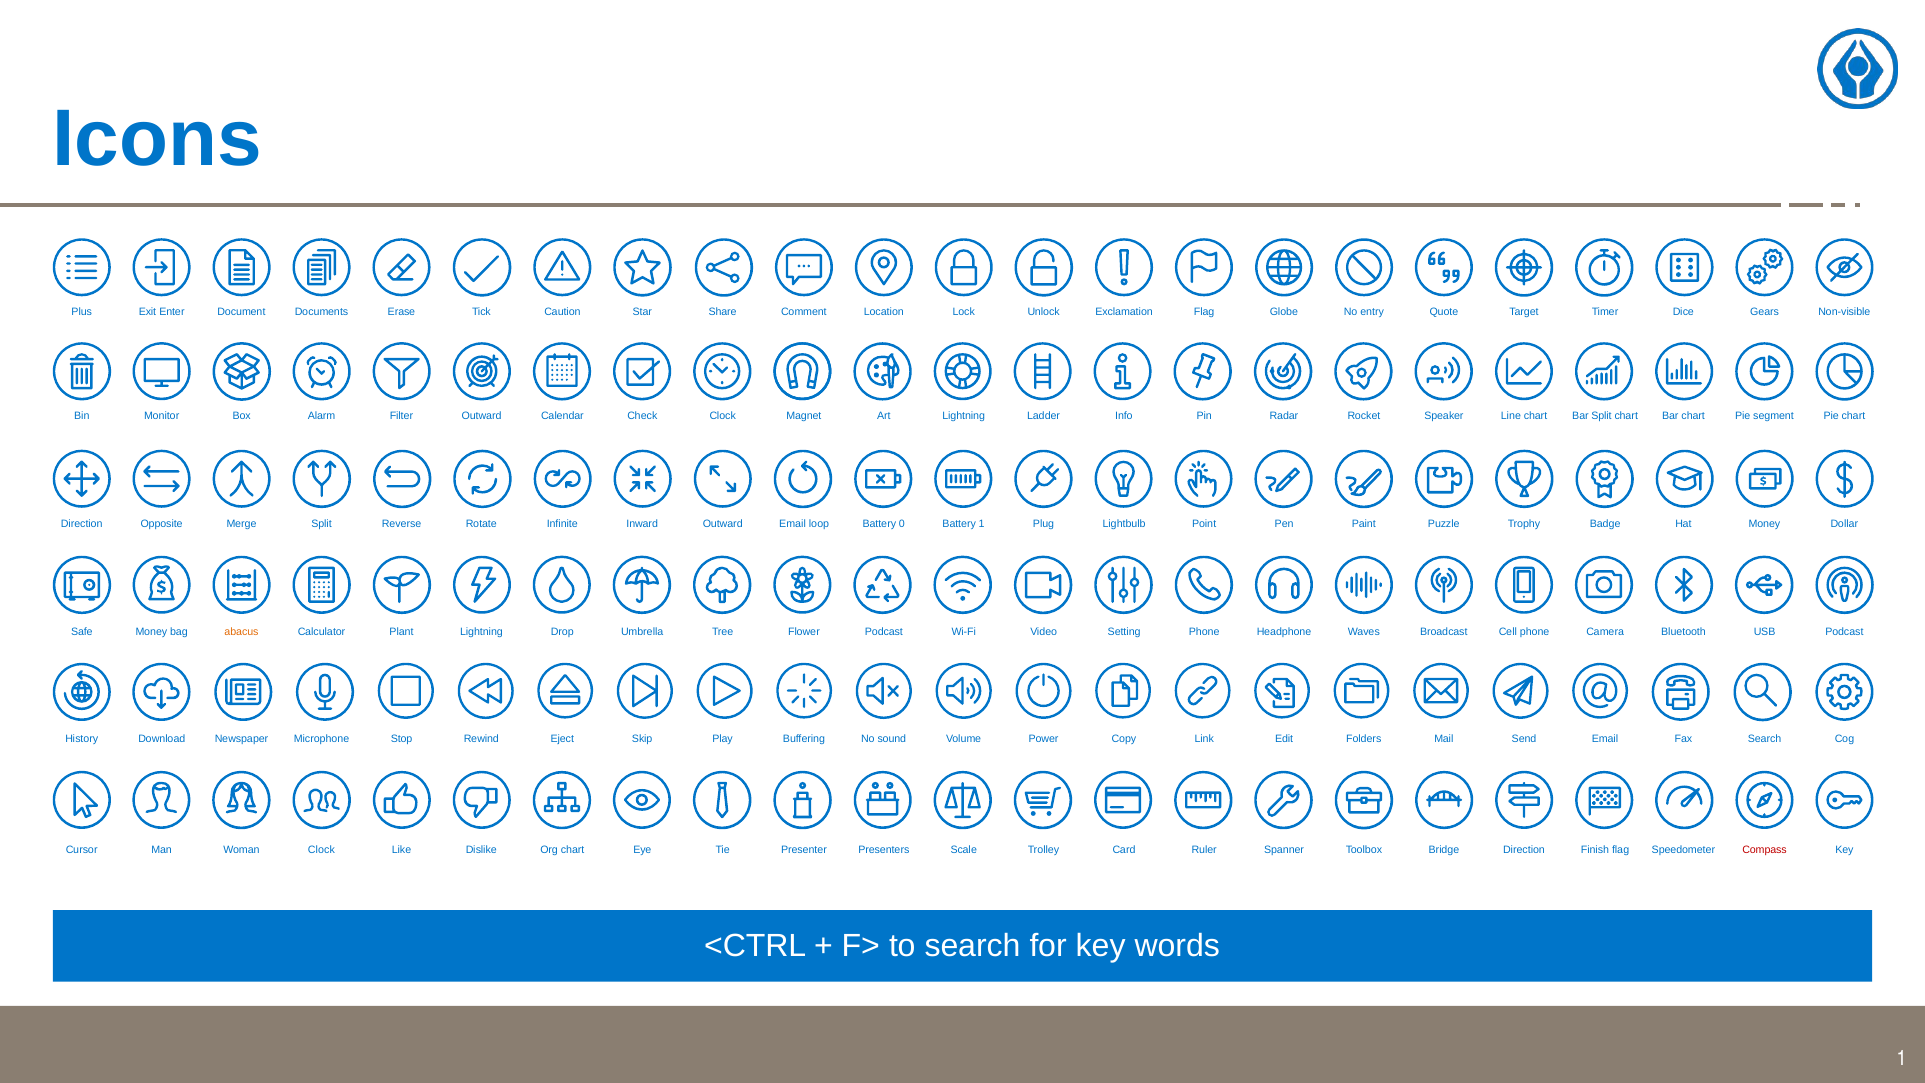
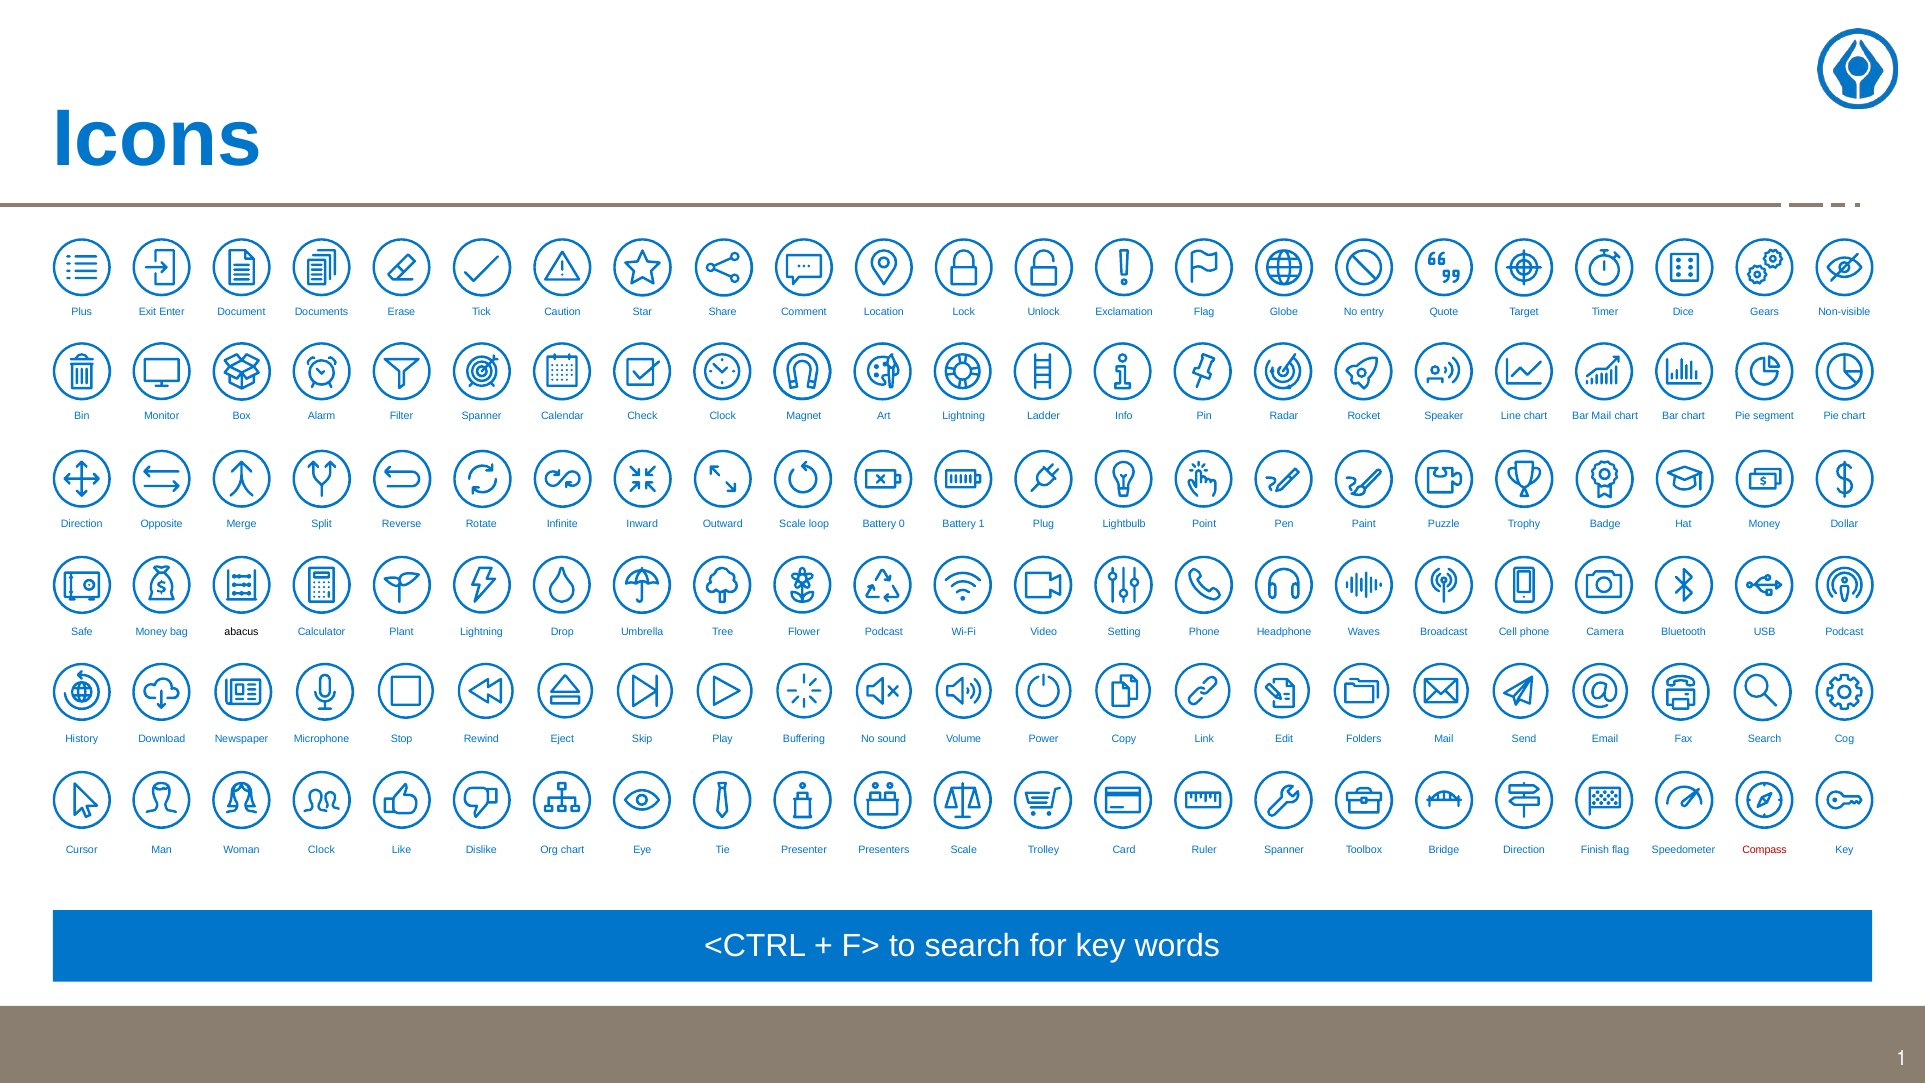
Filter Outward: Outward -> Spanner (482, 416)
Bar Split: Split -> Mail (1601, 416)
Outward Email: Email -> Scale (793, 524)
abacus colour: orange -> black (241, 632)
